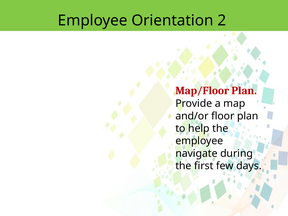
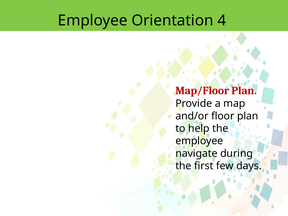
2: 2 -> 4 (222, 21)
